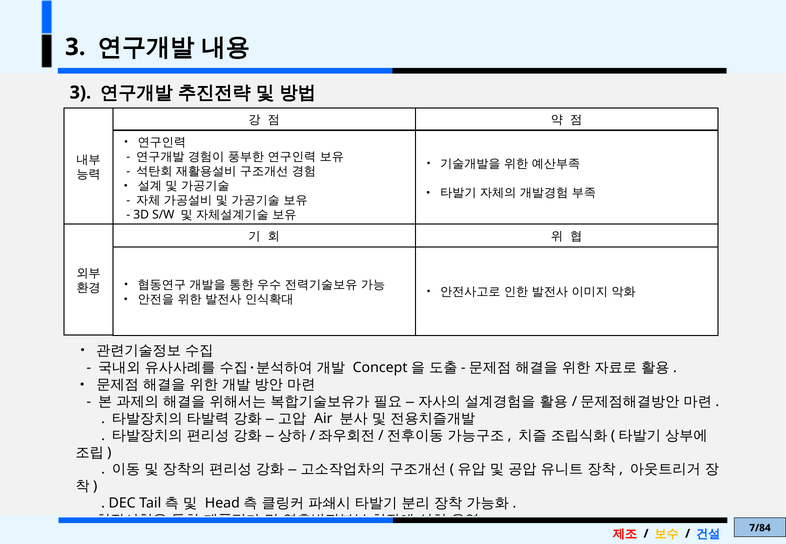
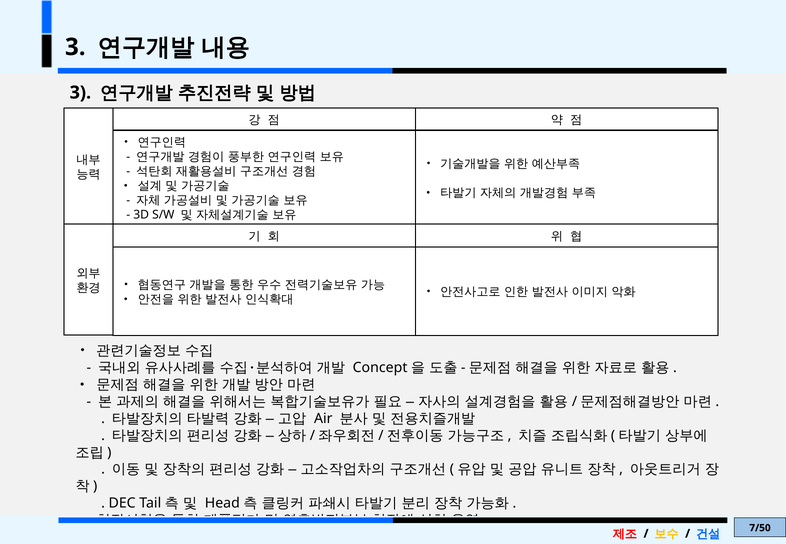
7/84: 7/84 -> 7/50 (760, 528)
